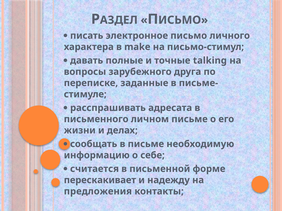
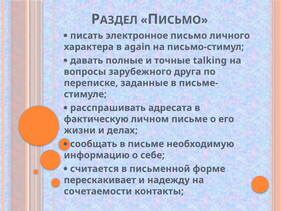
make: make -> again (137, 47)
письменного: письменного -> фактическую (96, 119)
предложения: предложения -> сочетаемости (98, 192)
